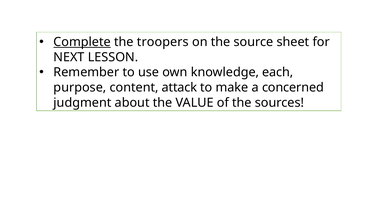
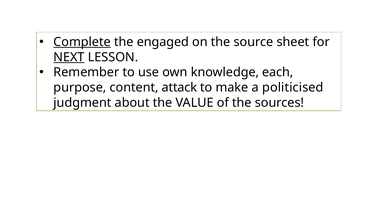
troopers: troopers -> engaged (163, 42)
NEXT underline: none -> present (69, 57)
concerned: concerned -> politicised (293, 88)
